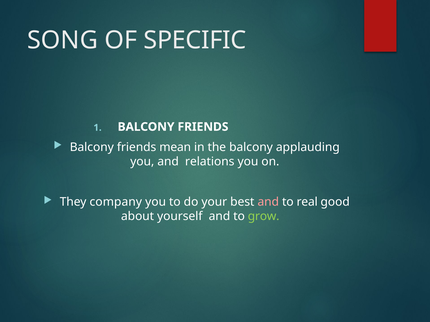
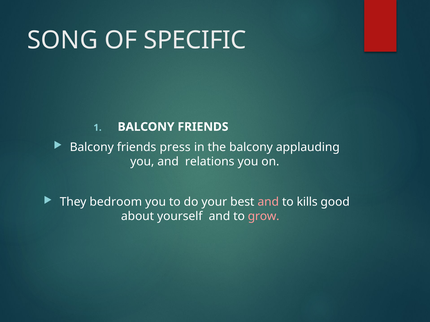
mean: mean -> press (175, 147)
company: company -> bedroom (116, 202)
real: real -> kills (307, 202)
grow colour: light green -> pink (264, 217)
